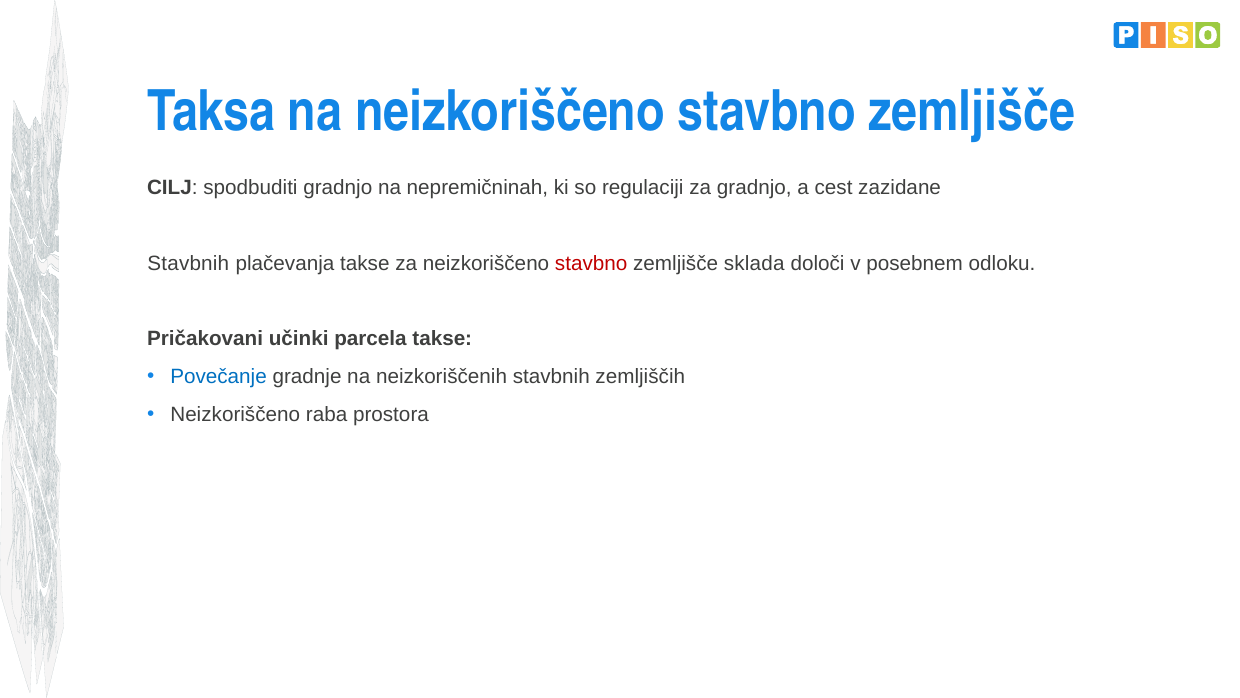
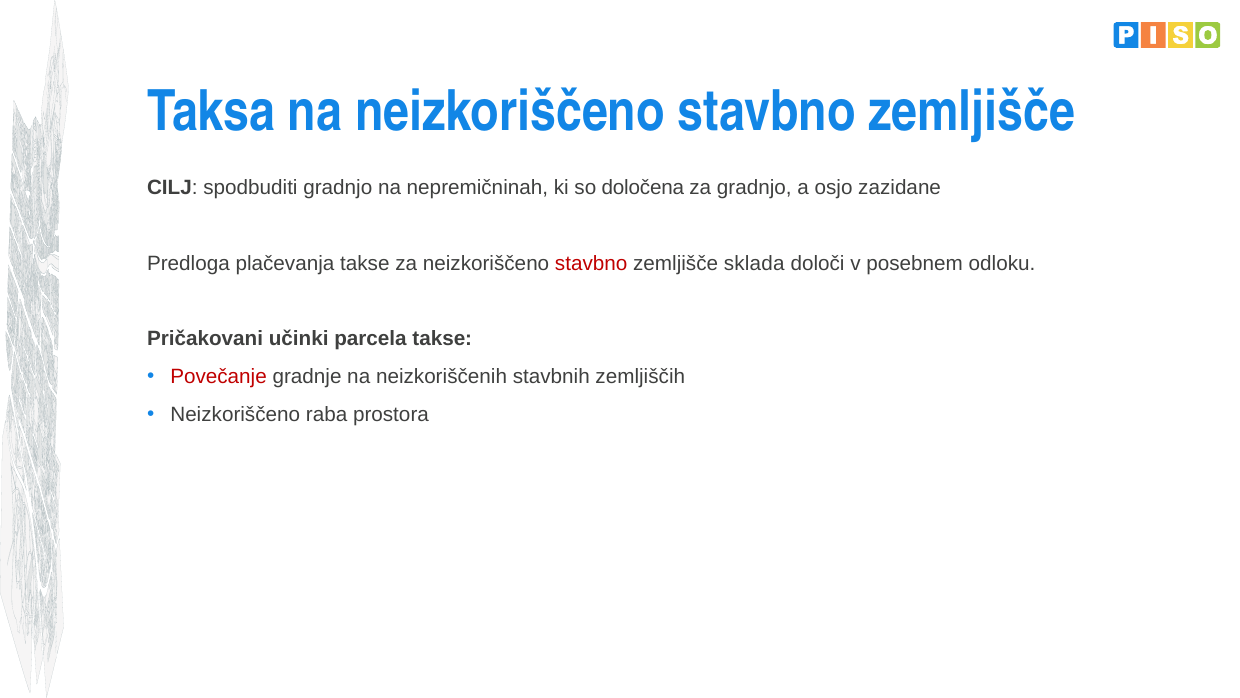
regulaciji: regulaciji -> določena (643, 188)
cest: cest -> osjo (834, 188)
Stavbnih: Stavbnih -> Predloga (188, 263)
Povečanje colour: blue -> red (219, 377)
